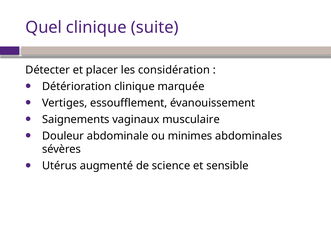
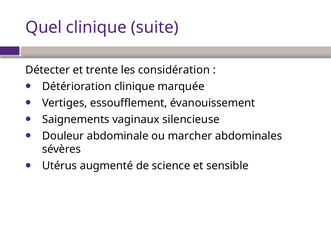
placer: placer -> trente (102, 70)
musculaire: musculaire -> silencieuse (191, 119)
minimes: minimes -> marcher (190, 136)
